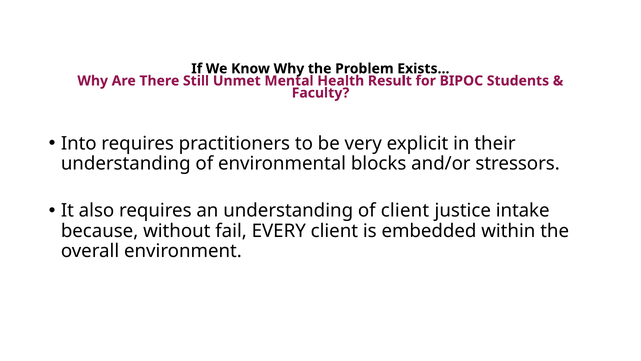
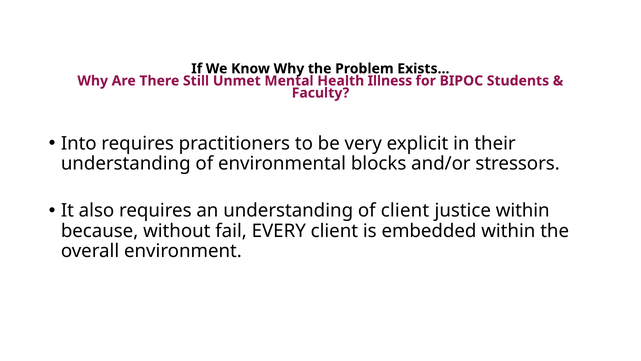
Result: Result -> Illness (390, 81)
justice intake: intake -> within (523, 210)
